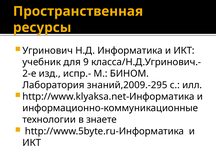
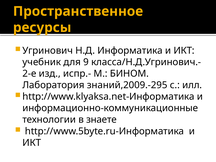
Пространственная: Пространственная -> Пространственное (78, 11)
